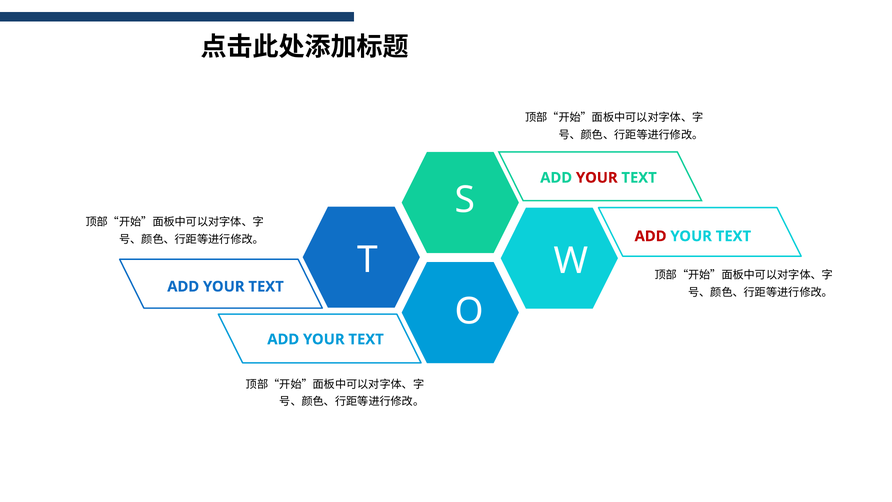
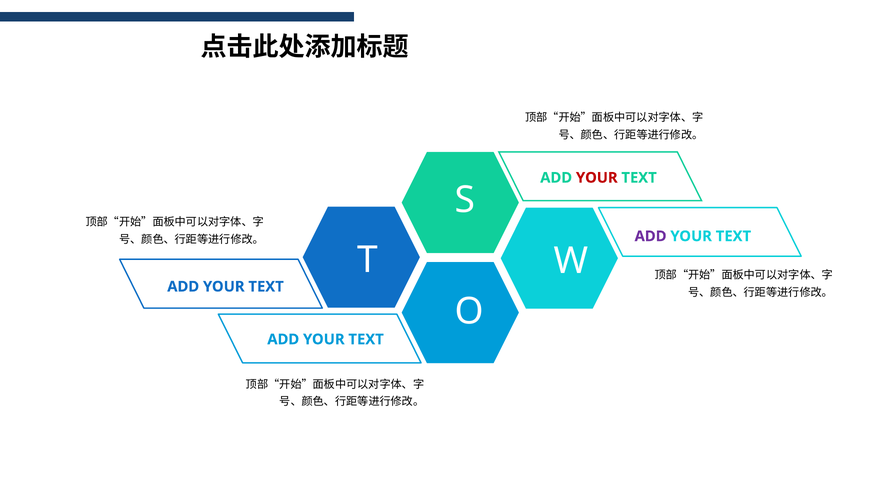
ADD colour: red -> purple (651, 236)
